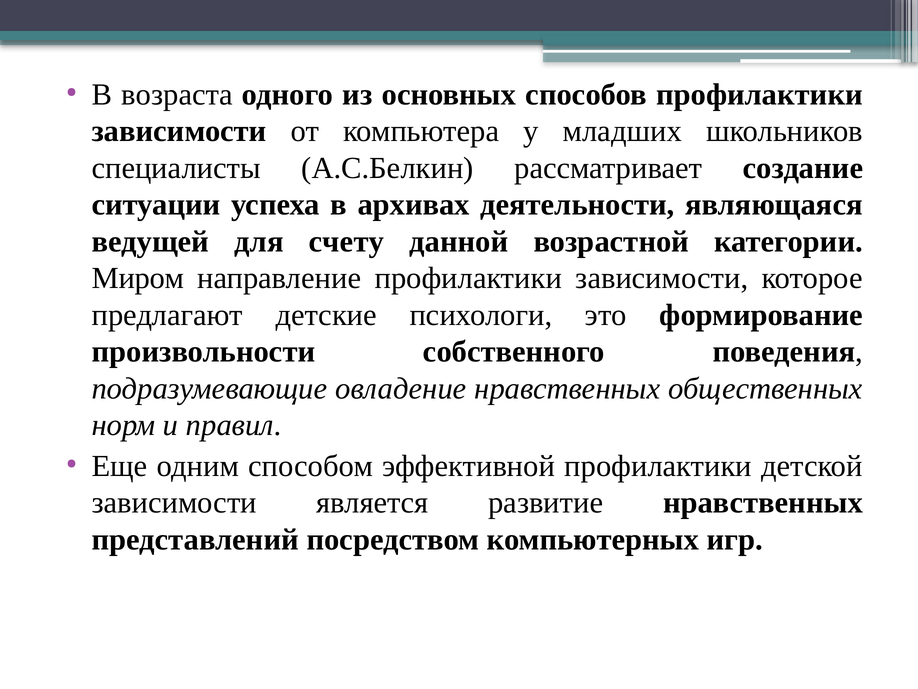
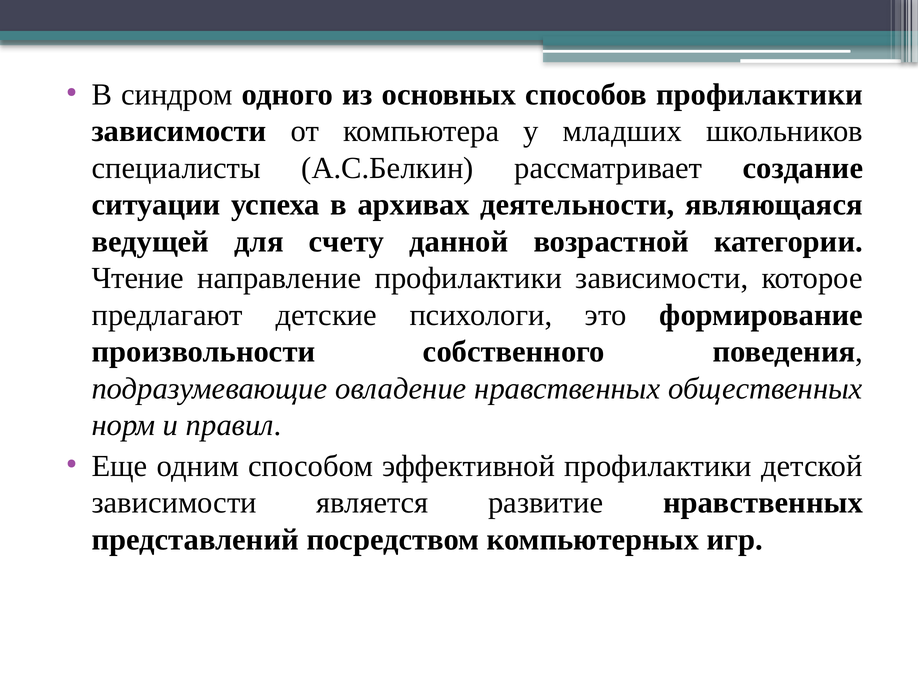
возраста: возраста -> синдром (177, 95)
Миром: Миром -> Чтение (138, 278)
